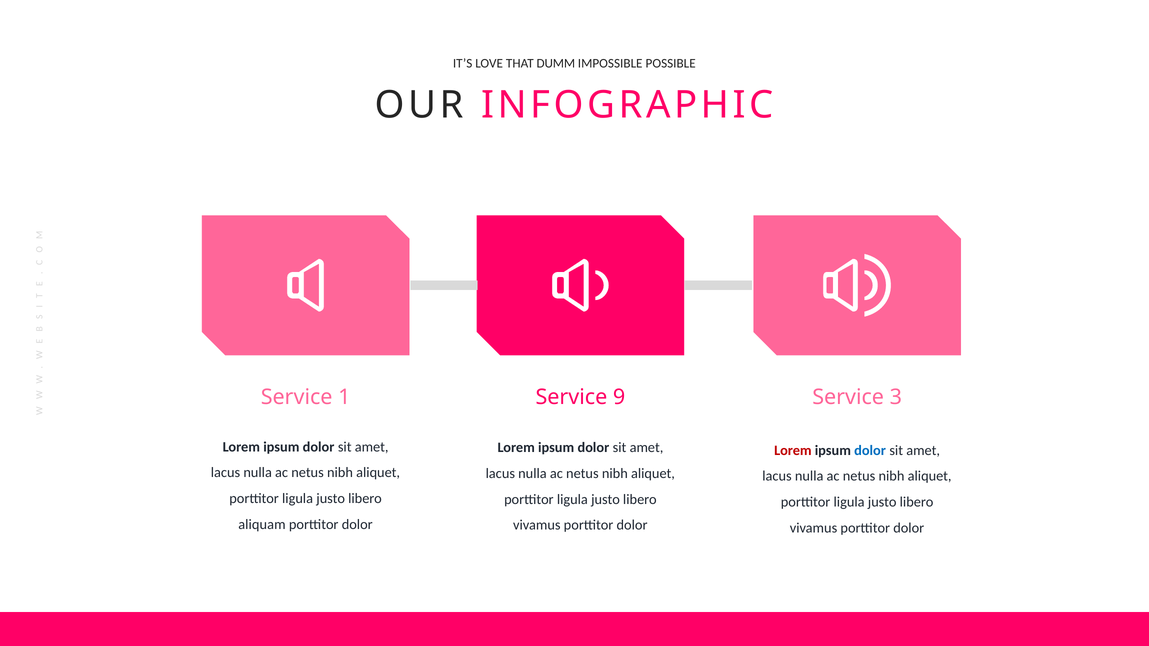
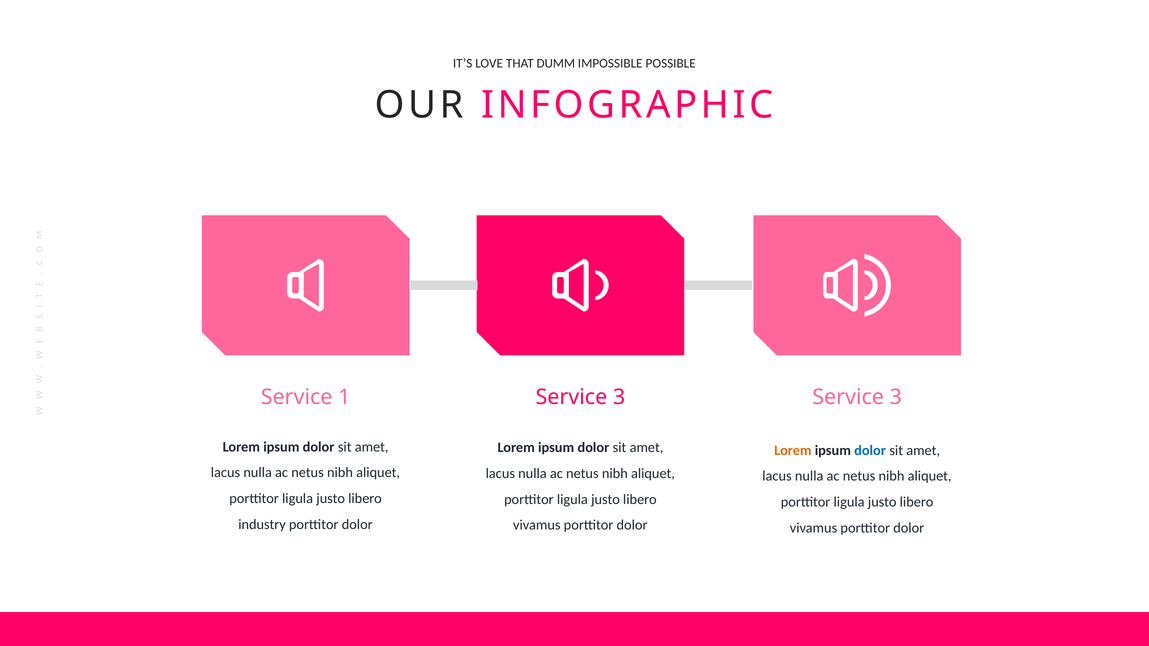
9: 9 -> 3 (619, 398)
Lorem colour: red -> orange (793, 451)
aliquam: aliquam -> industry (262, 525)
